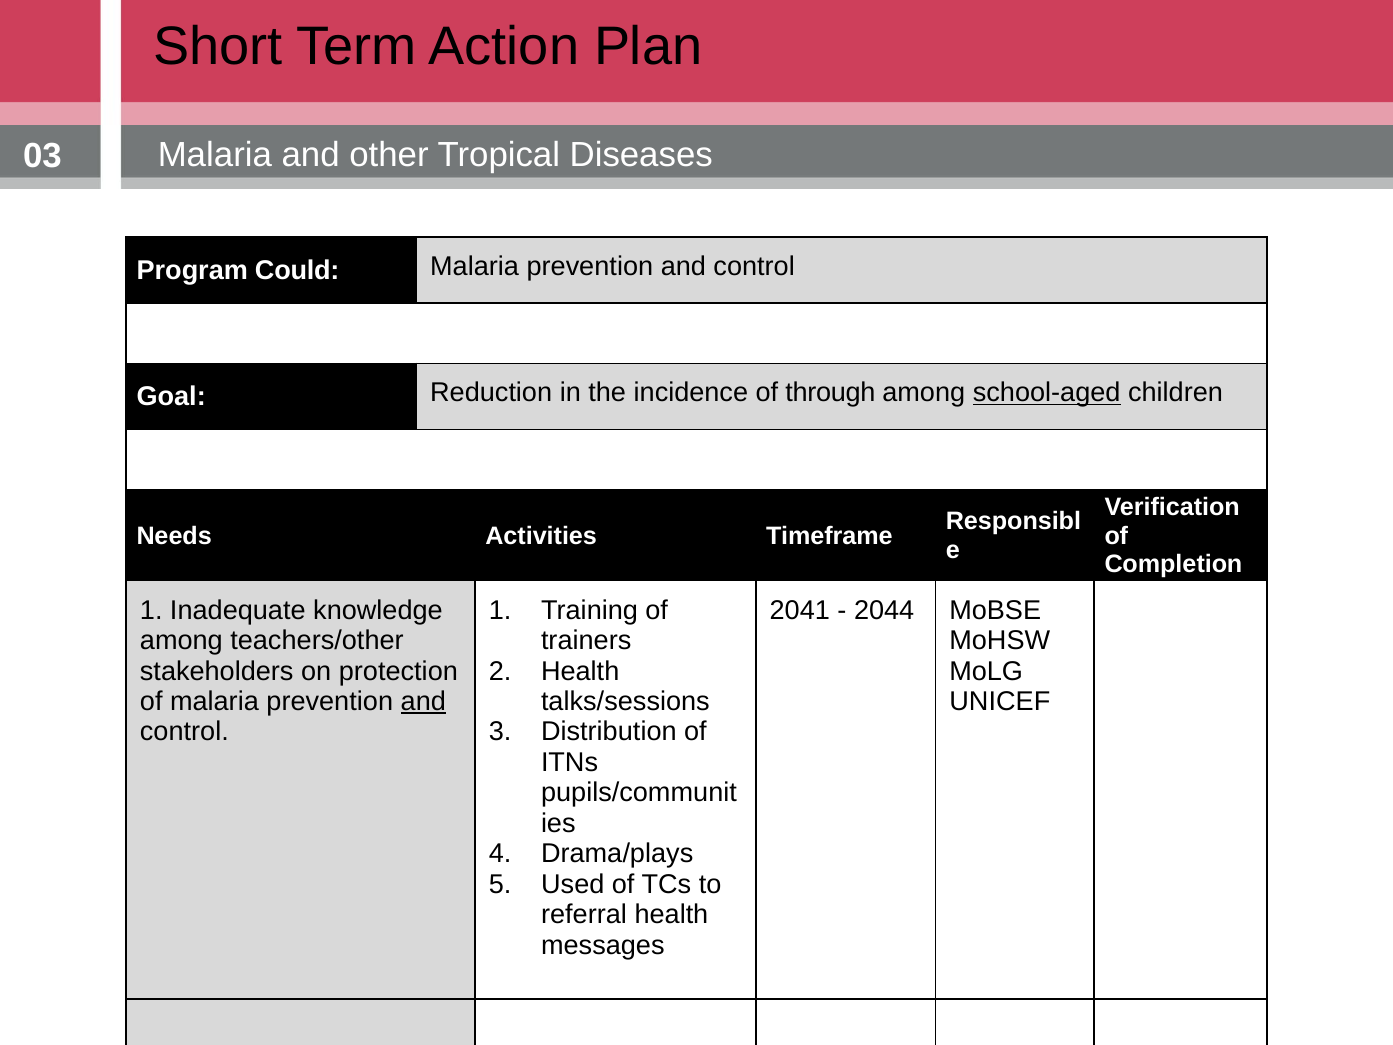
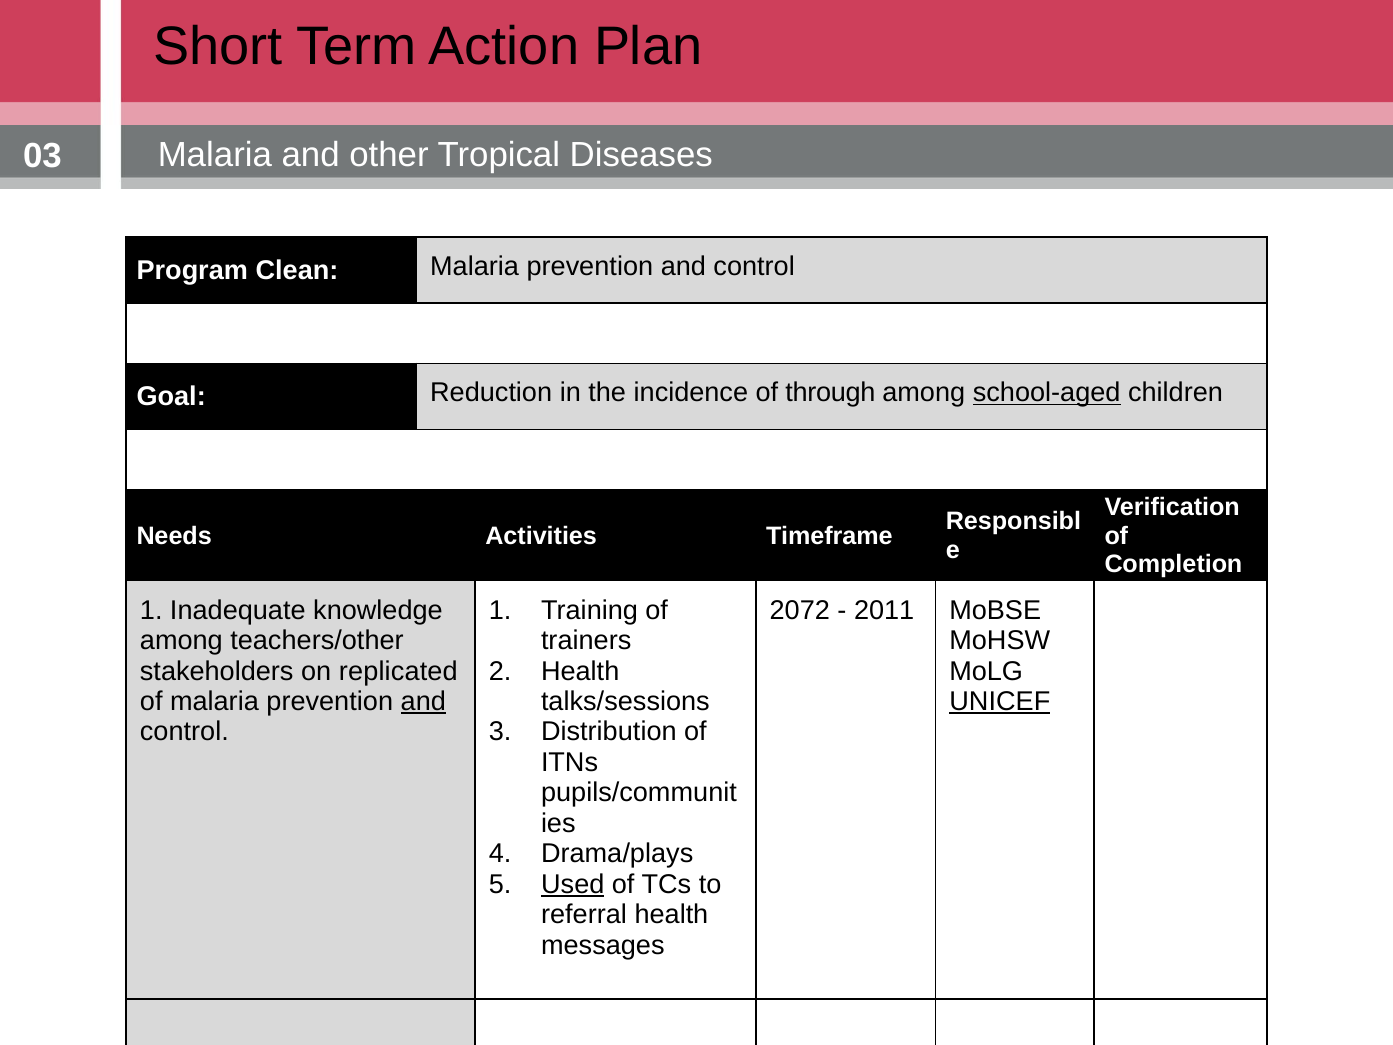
Could: Could -> Clean (297, 270)
2041: 2041 -> 2072 (800, 610)
2044: 2044 -> 2011 (884, 610)
protection: protection -> replicated (398, 671)
UNICEF underline: none -> present (1000, 701)
Used underline: none -> present (573, 884)
